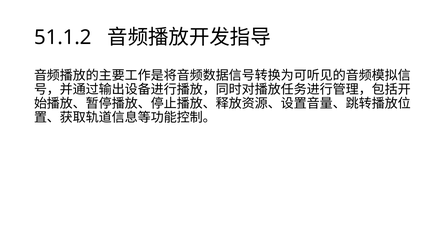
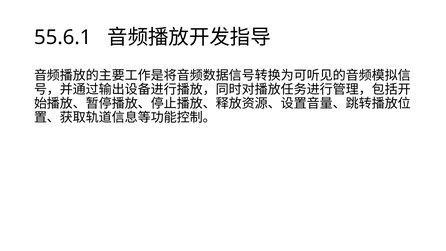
51.1.2: 51.1.2 -> 55.6.1 (63, 37)
